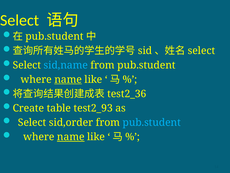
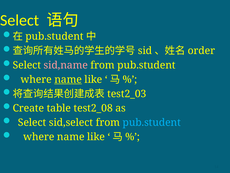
select: select -> order (201, 51)
sid,name colour: light blue -> pink (66, 65)
test2_36: test2_36 -> test2_03 (127, 94)
test2_93: test2_93 -> test2_08 (93, 108)
sid,order: sid,order -> sid,select (71, 122)
name underline: present -> none (71, 137)
